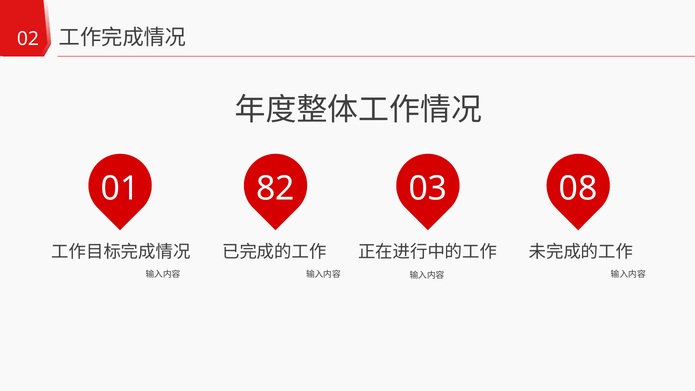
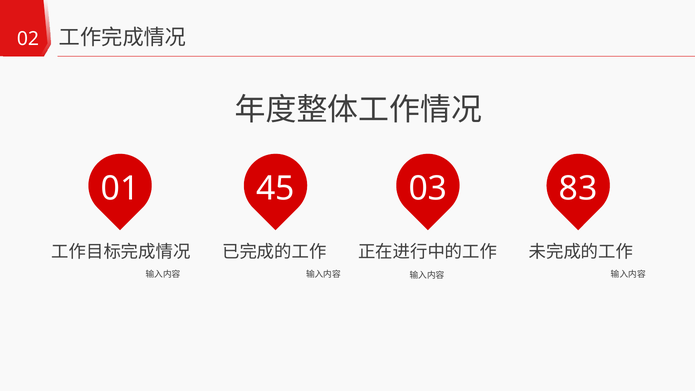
82: 82 -> 45 (275, 189)
08: 08 -> 83 (578, 189)
